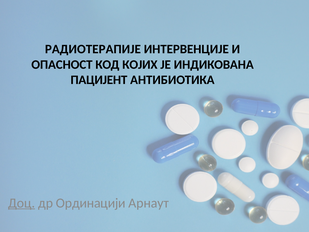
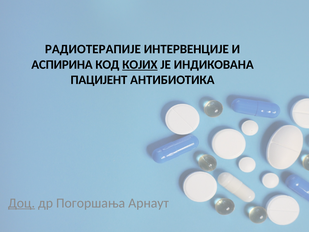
ОПАСНОСТ: ОПАСНОСТ -> АСПИРИНА (62, 64)
КОЈИХ underline: none -> present (140, 64)
Ординацији: Ординацији -> Погоршања (91, 203)
